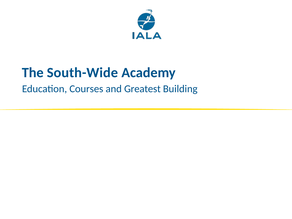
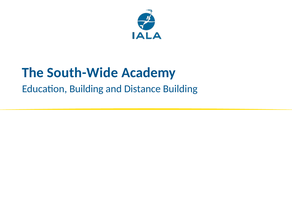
Education Courses: Courses -> Building (86, 89)
Greatest: Greatest -> Distance (142, 89)
